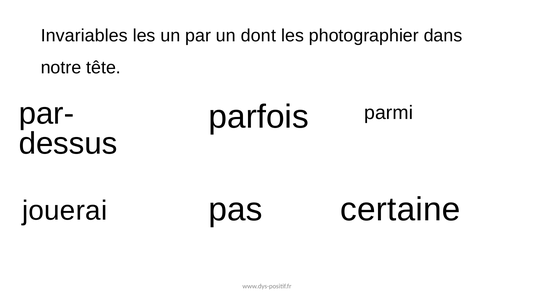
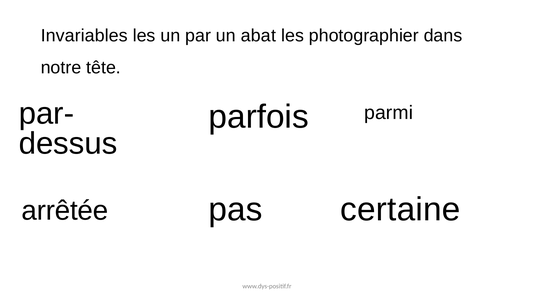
dont: dont -> abat (258, 36)
jouerai: jouerai -> arrêtée (65, 211)
